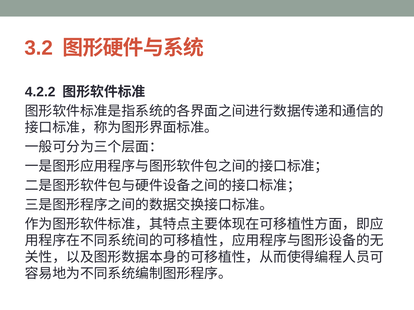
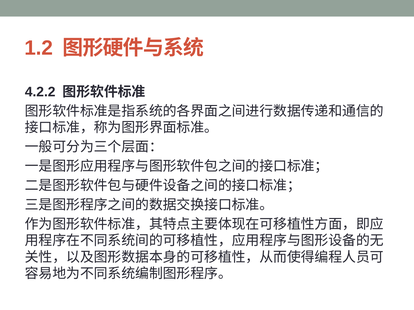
3.2: 3.2 -> 1.2 (39, 48)
